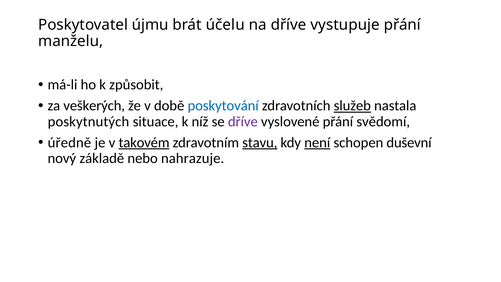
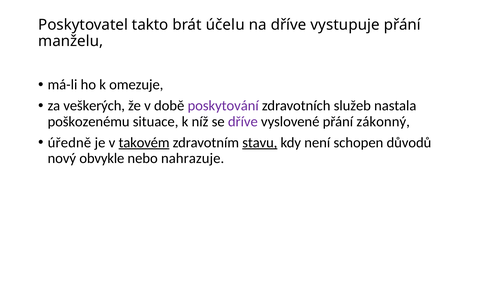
újmu: újmu -> takto (150, 25)
způsobit: způsobit -> omezuje (136, 85)
poskytování colour: blue -> purple (223, 106)
služeb underline: present -> none (352, 106)
poskytnutých: poskytnutých -> poškozenému (89, 121)
svědomí: svědomí -> zákonný (383, 121)
není underline: present -> none (317, 143)
duševní: duševní -> důvodů (409, 143)
základě: základě -> obvykle (102, 158)
